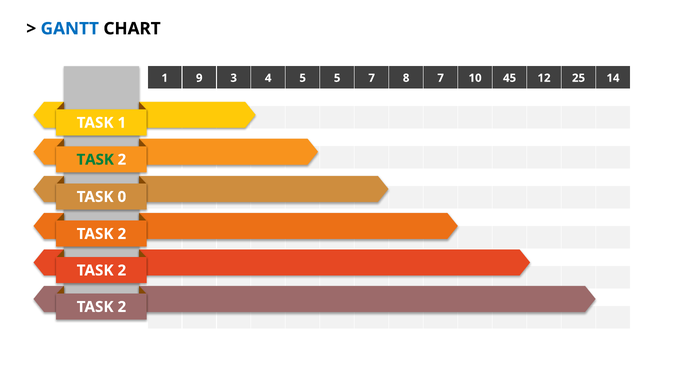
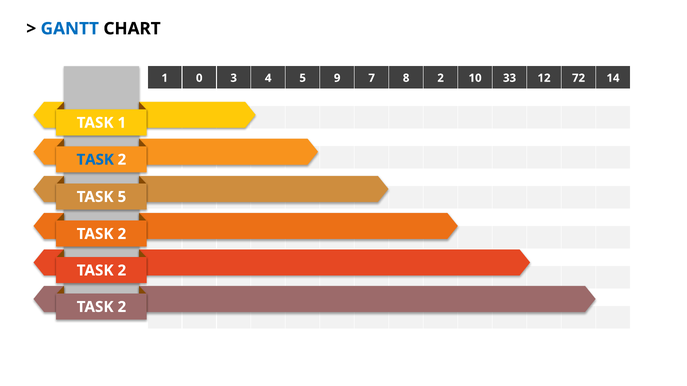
9: 9 -> 0 (199, 78)
5 5: 5 -> 9 (337, 78)
8 7: 7 -> 2 (441, 78)
45: 45 -> 33 (510, 78)
25: 25 -> 72 (579, 78)
TASK colour: green -> blue (95, 160)
TASK 0: 0 -> 5 (122, 197)
